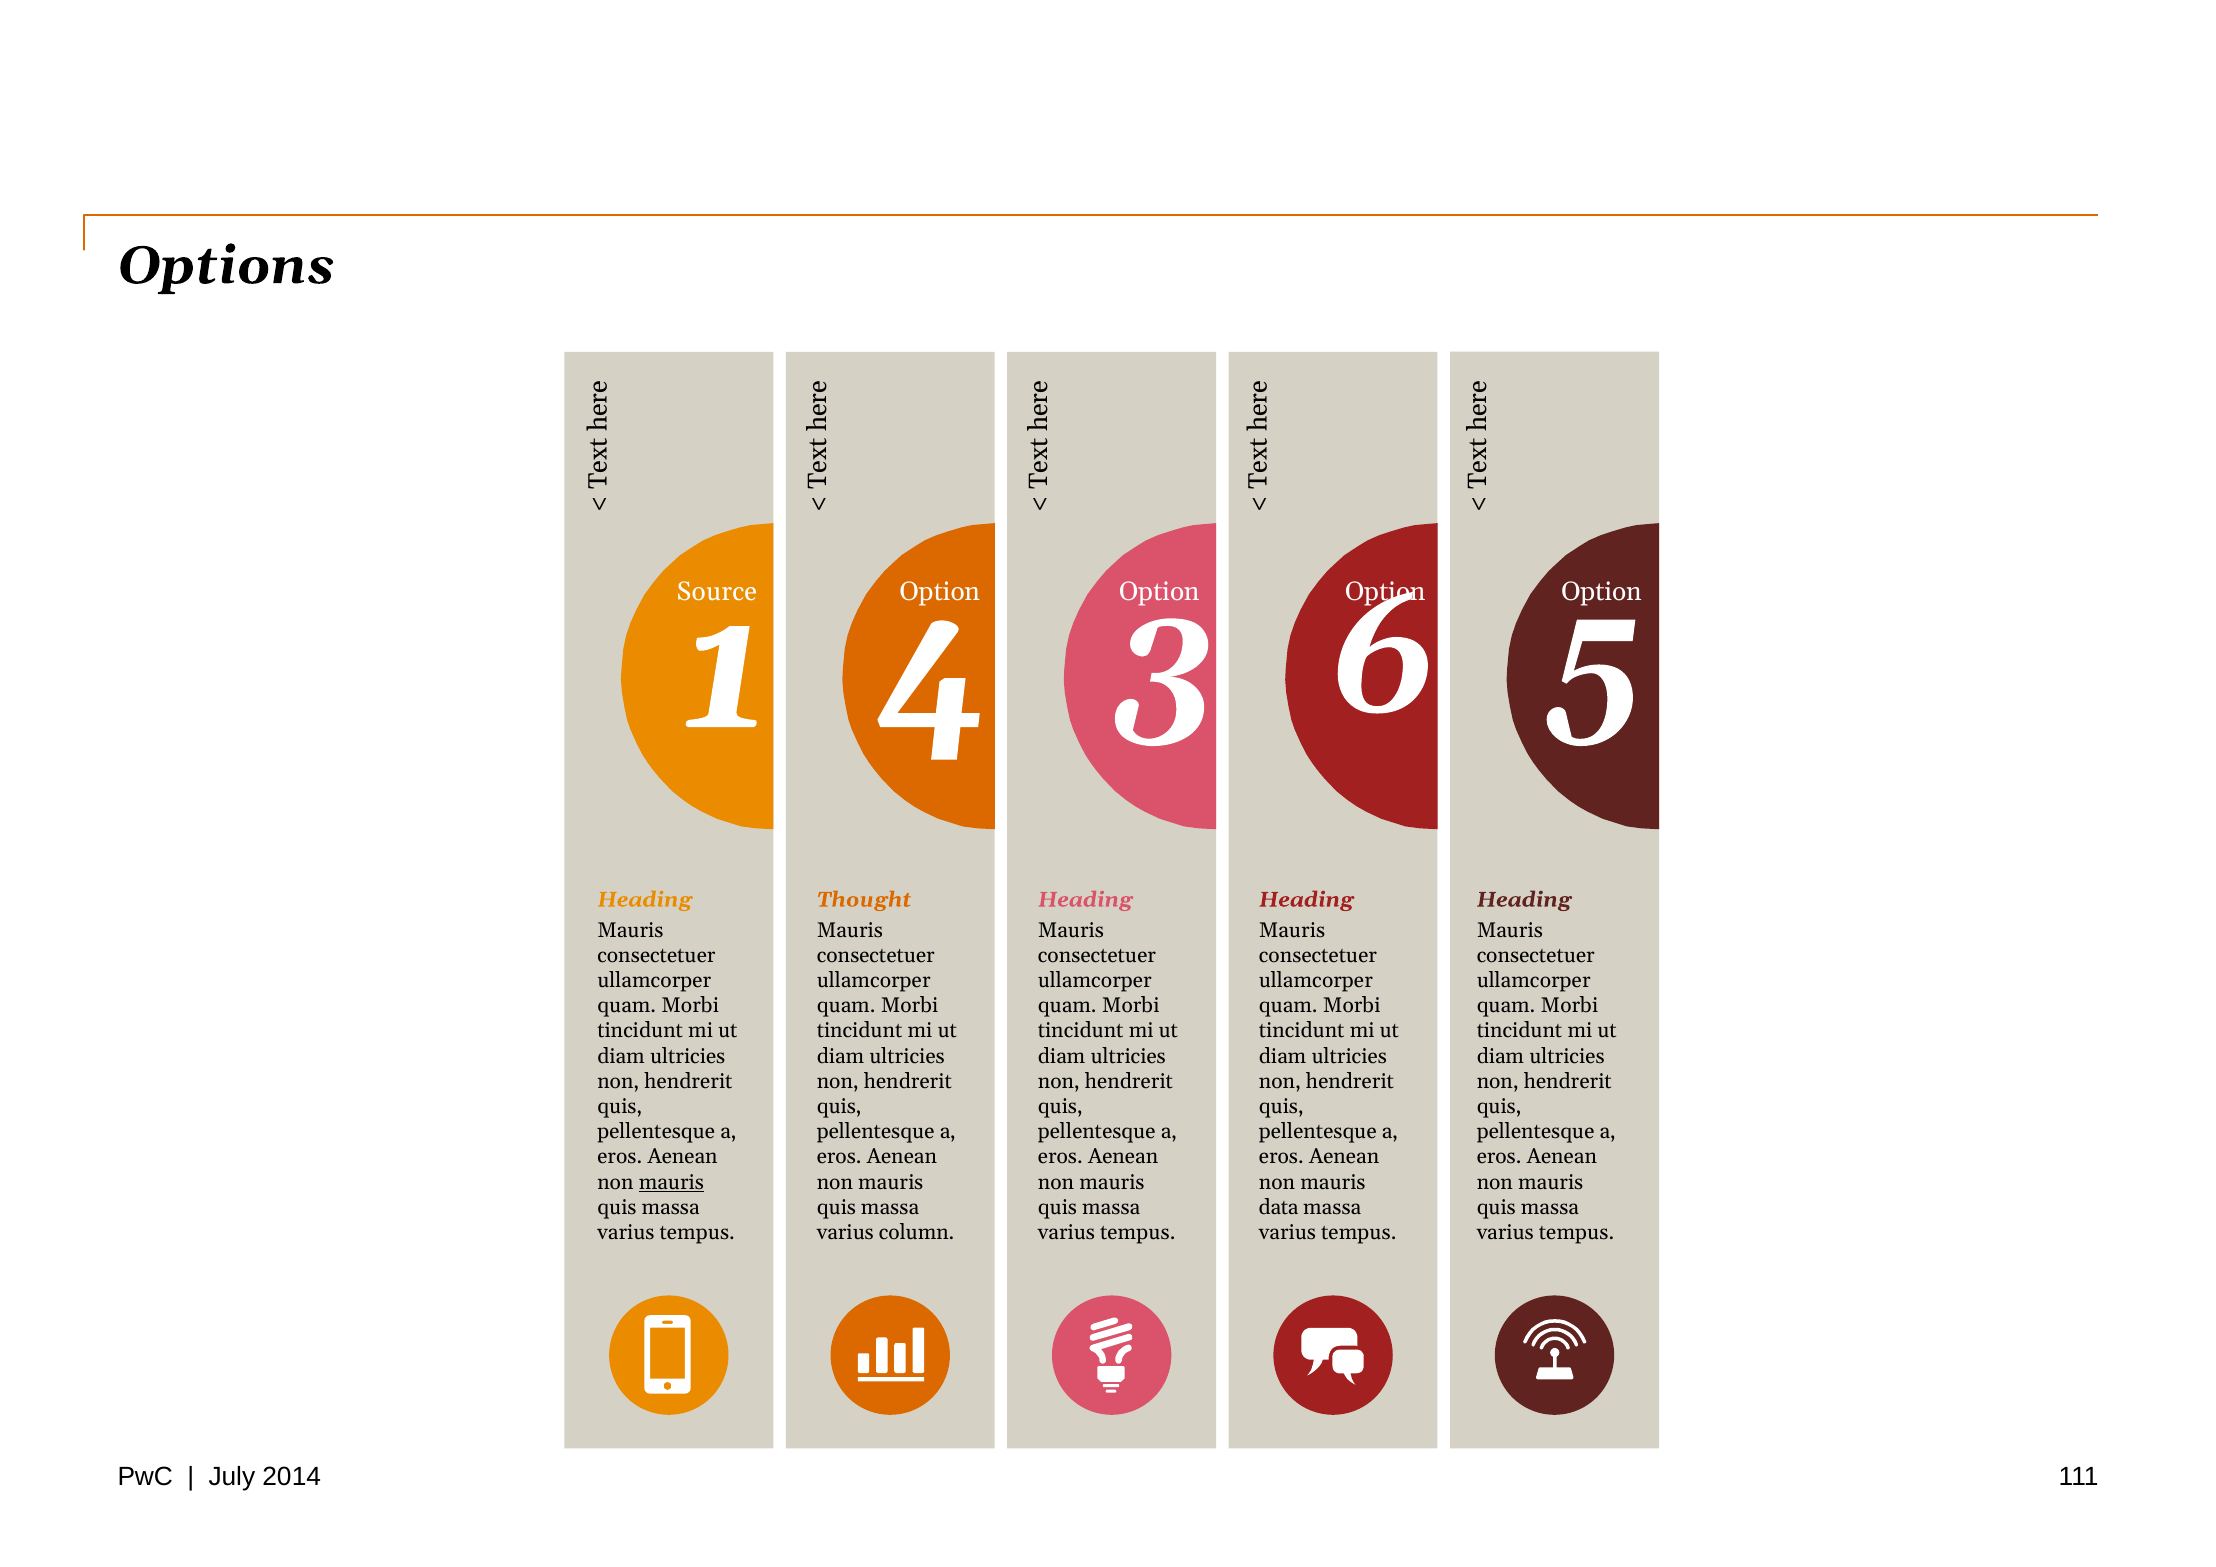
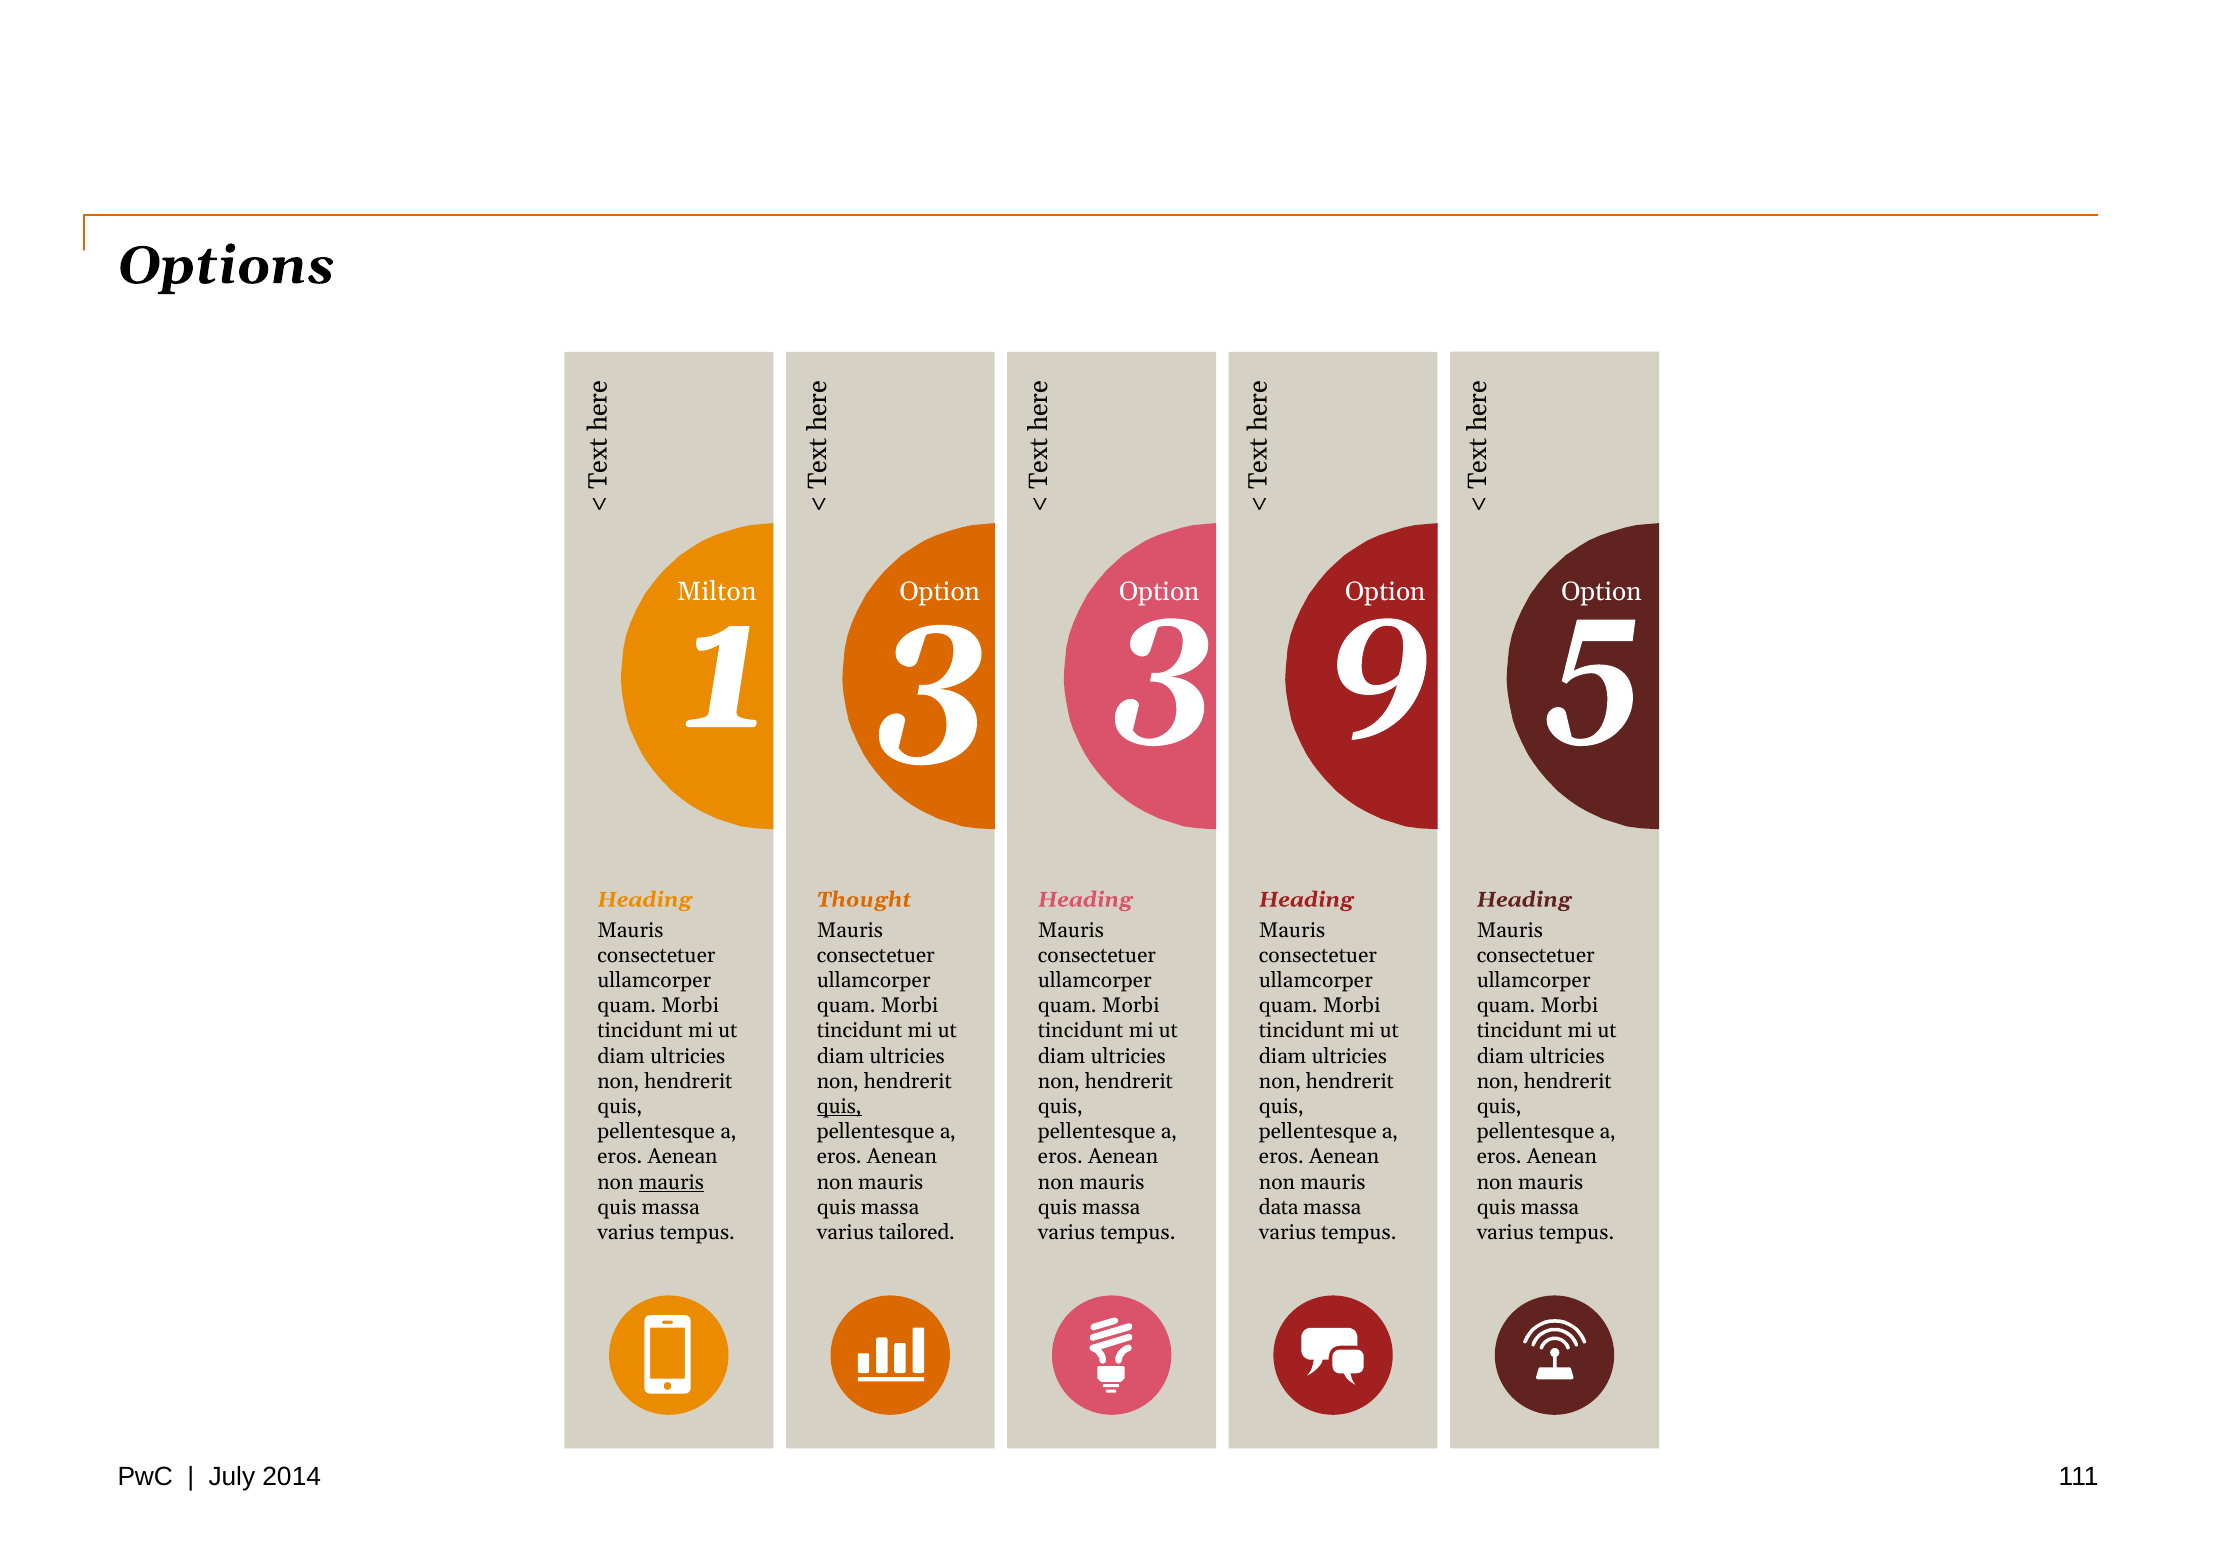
Source: Source -> Milton (717, 592)
1 4: 4 -> 3 (932, 670)
6: 6 -> 9 (1381, 659)
quis underline: none -> present (839, 1107)
column: column -> tailored (917, 1233)
